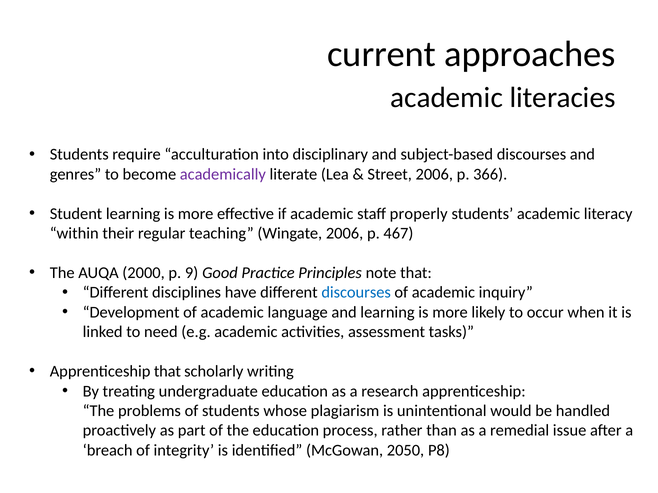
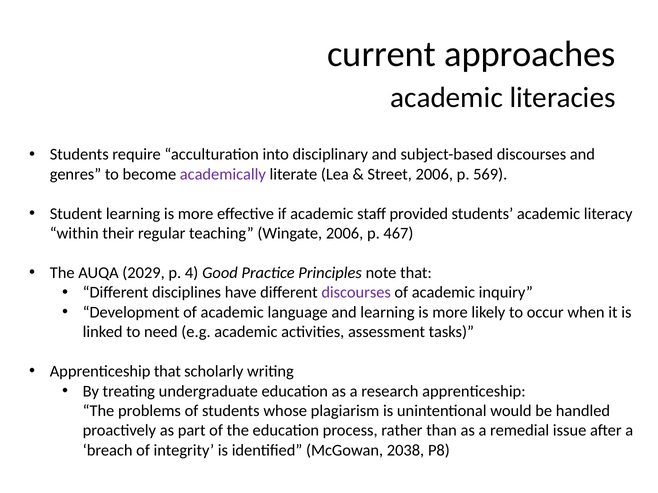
366: 366 -> 569 (490, 174)
properly: properly -> provided (419, 214)
2000: 2000 -> 2029 (144, 273)
9: 9 -> 4 (192, 273)
discourses colour: blue -> purple (356, 293)
2050: 2050 -> 2038 (406, 451)
